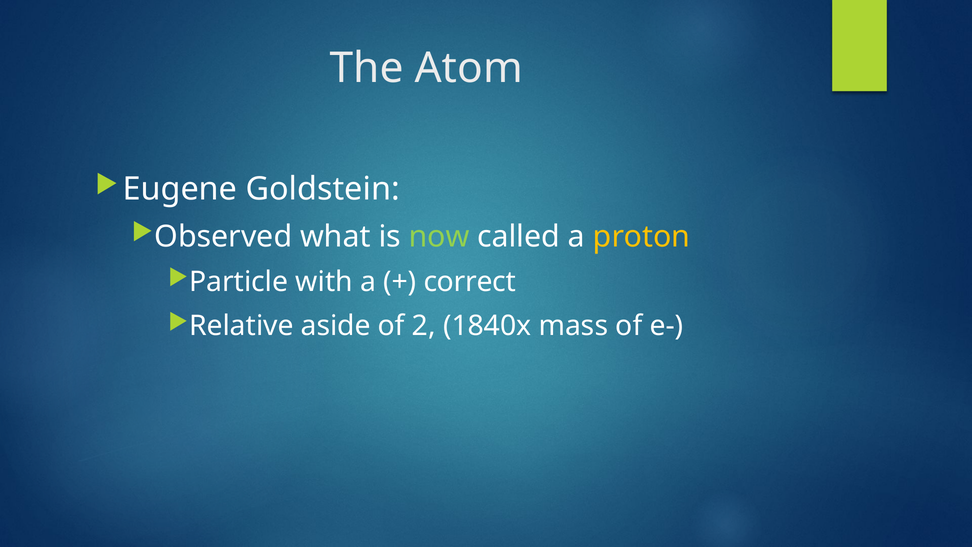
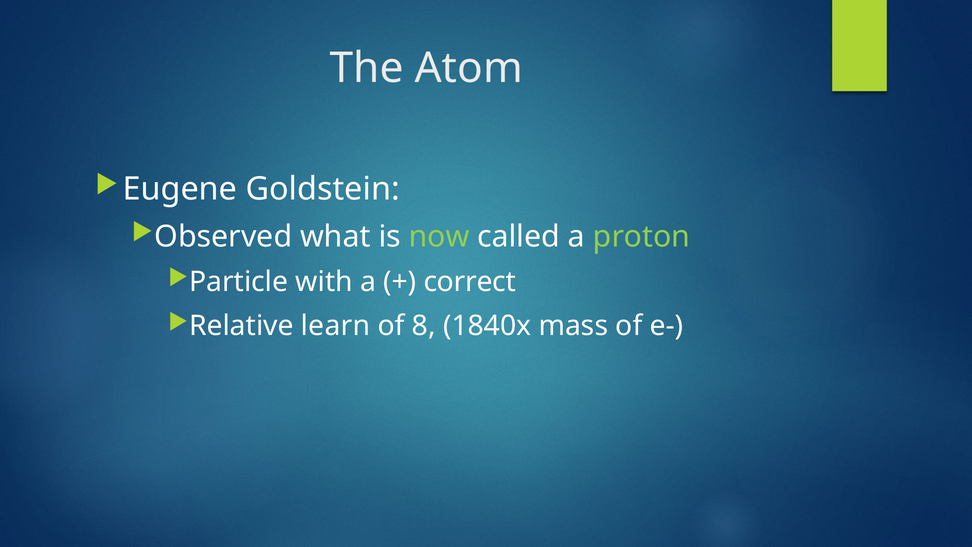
proton colour: yellow -> light green (641, 237)
aside: aside -> learn (336, 326)
2: 2 -> 8 (424, 326)
